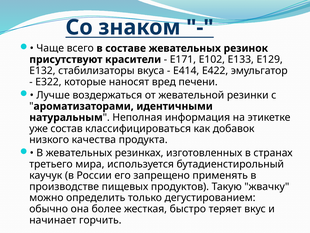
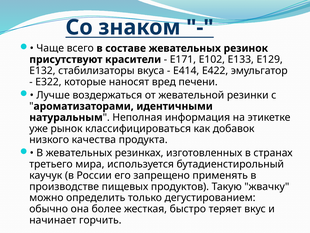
состав: состав -> рынок (67, 128)
